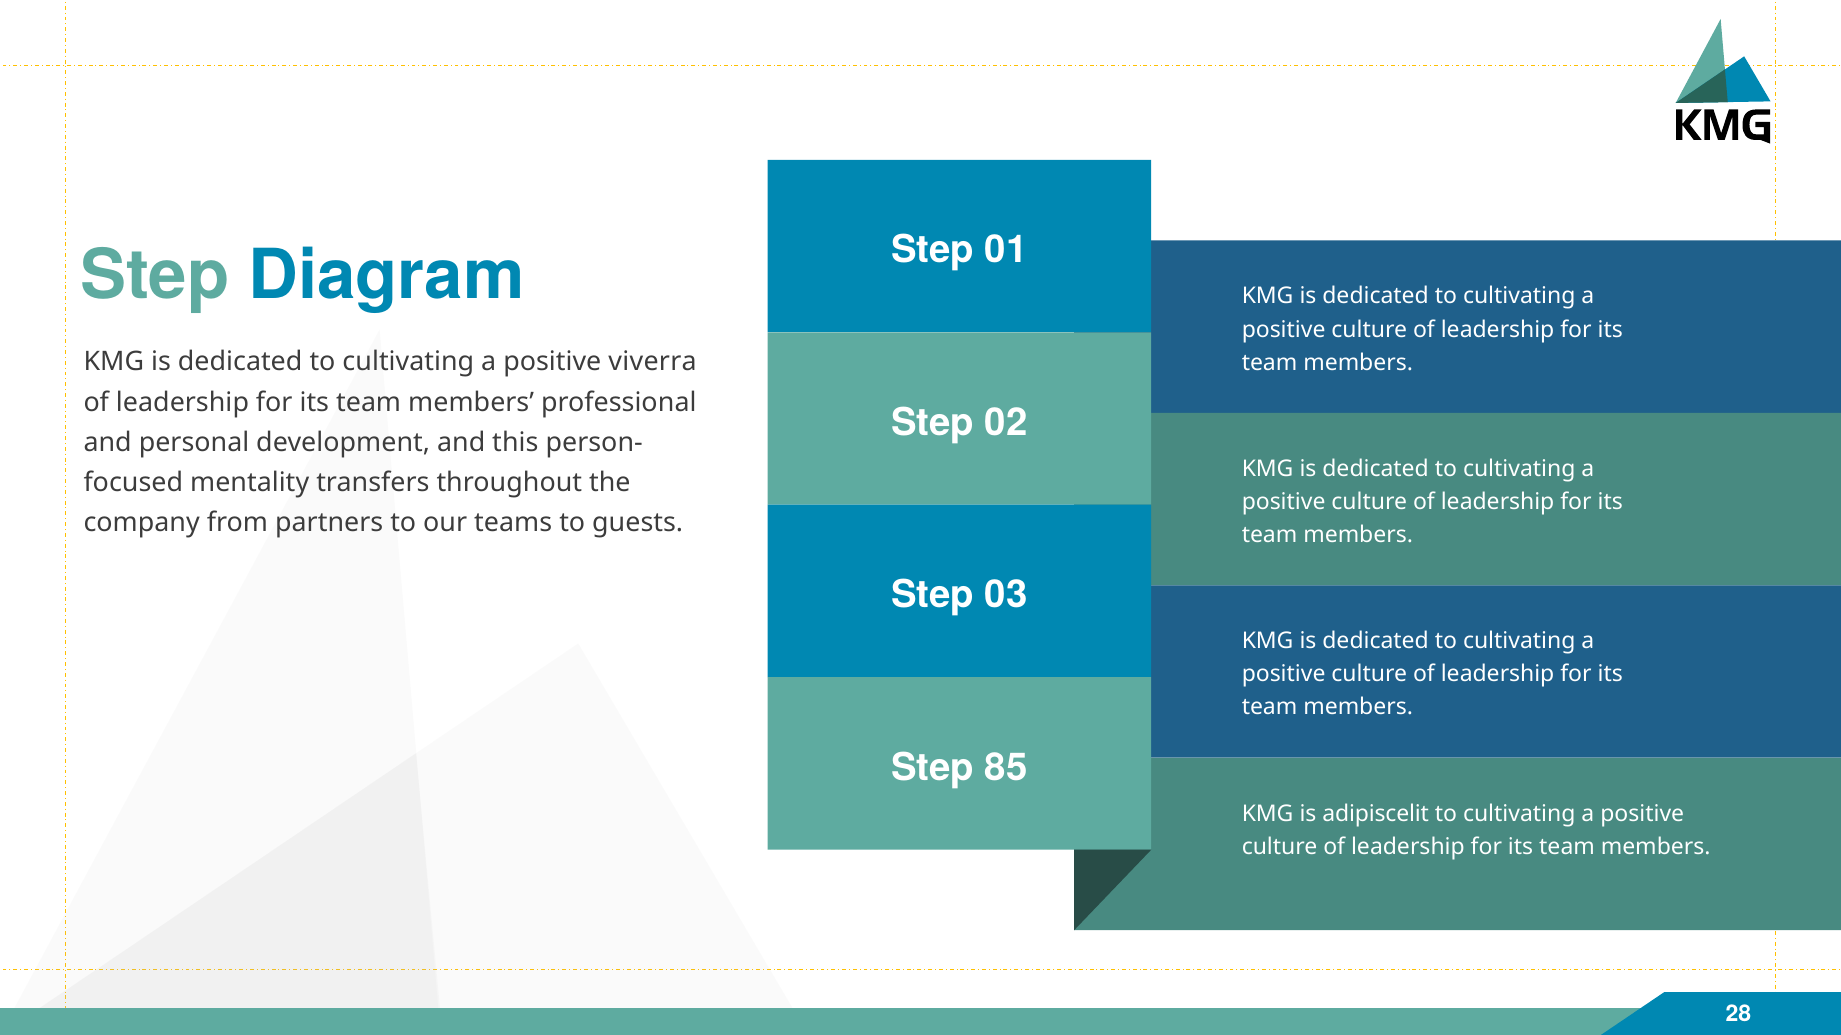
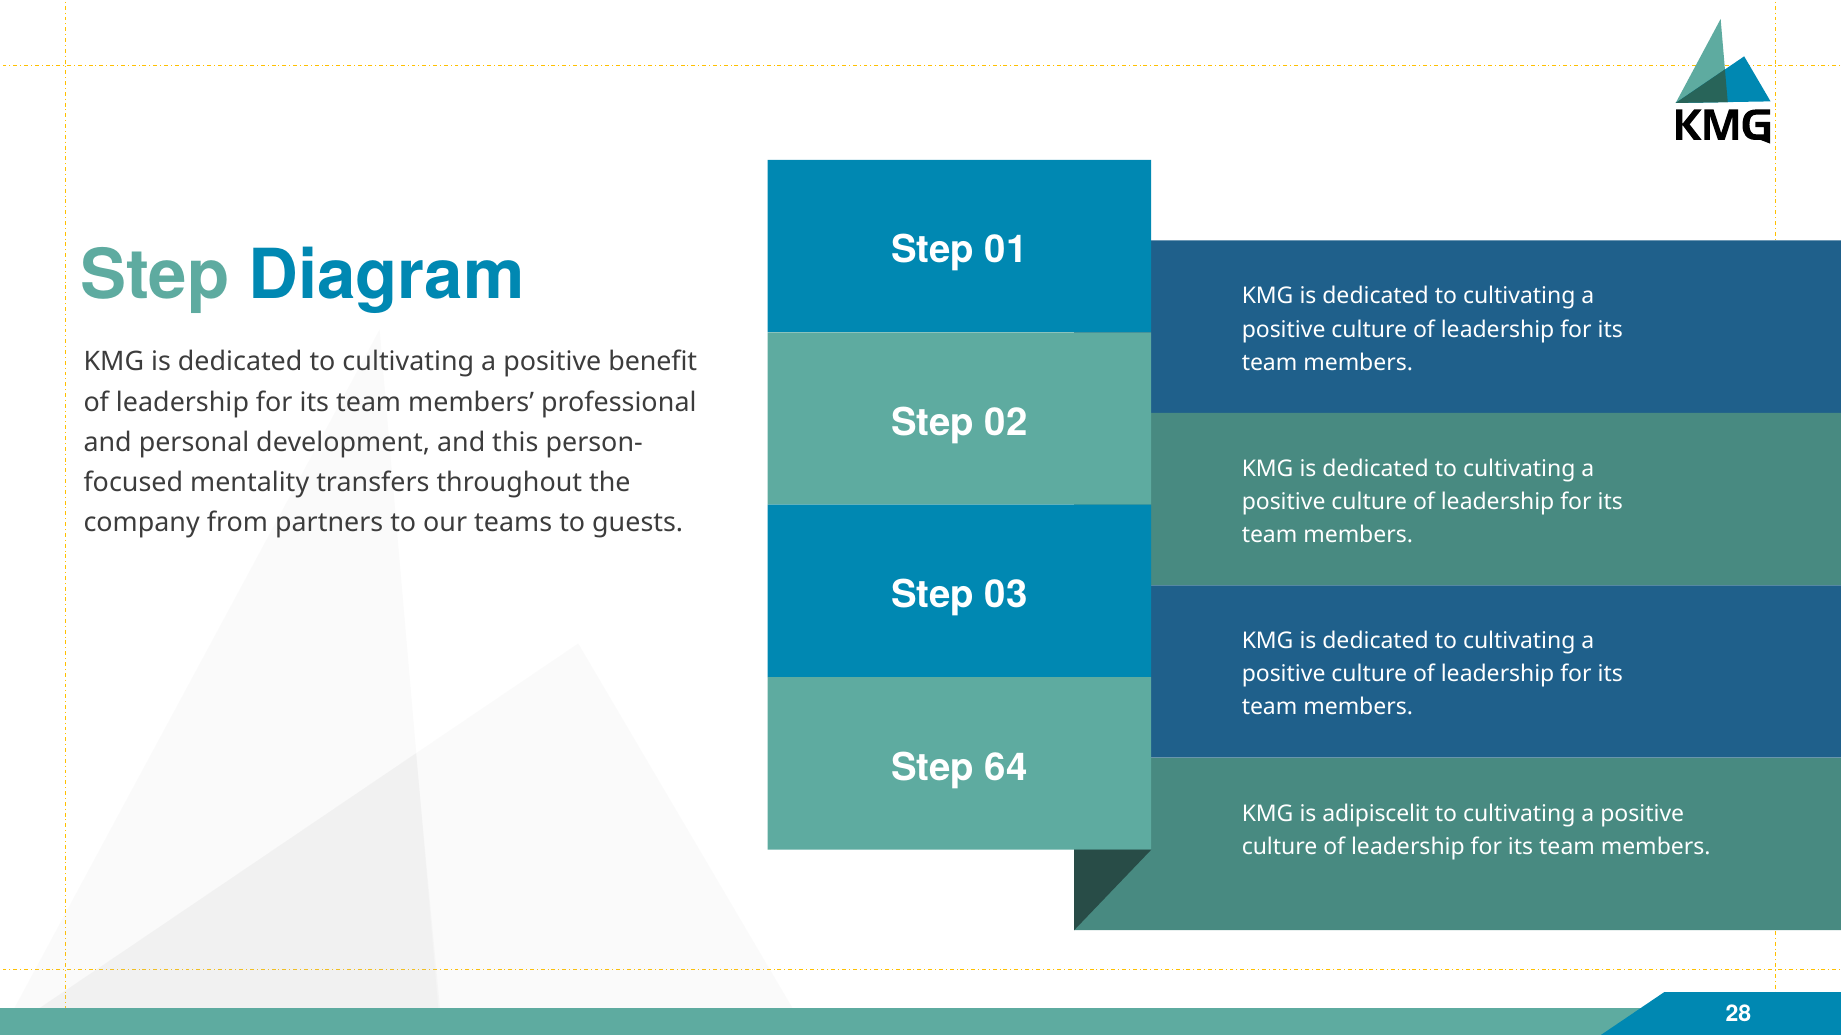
viverra: viverra -> benefit (653, 362)
85: 85 -> 64 (1006, 768)
